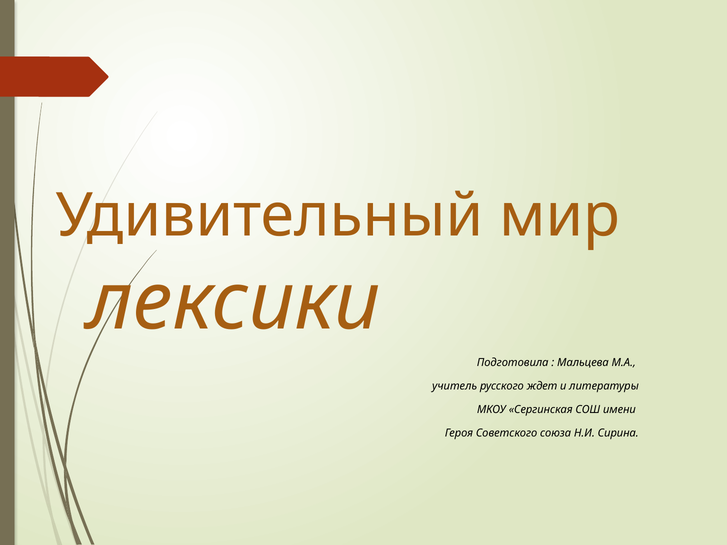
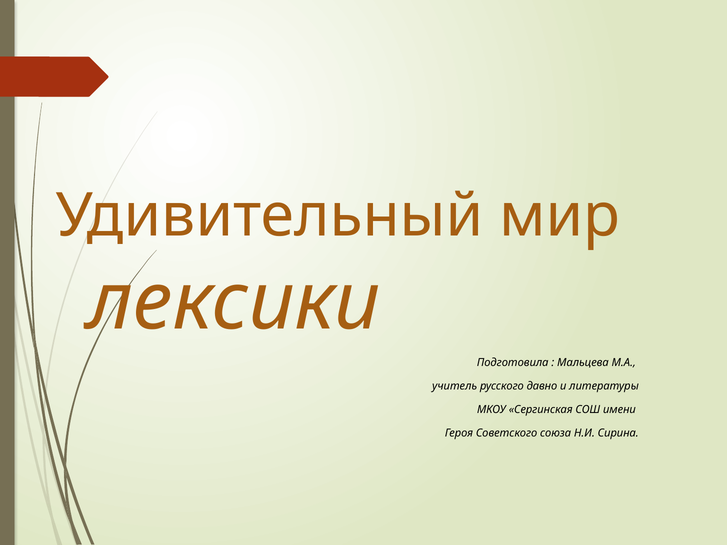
ждет: ждет -> давно (542, 386)
